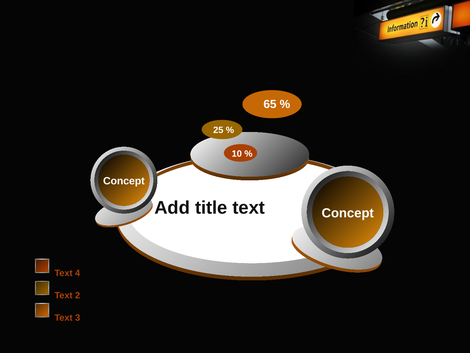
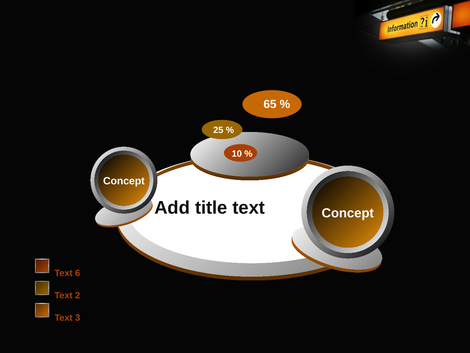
4: 4 -> 6 (78, 273)
